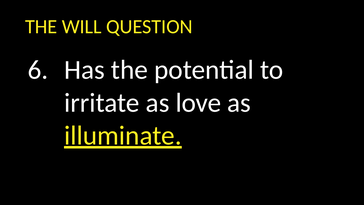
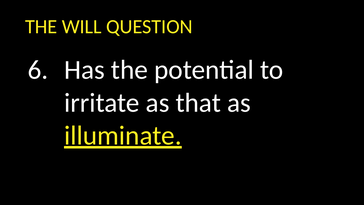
love: love -> that (198, 103)
